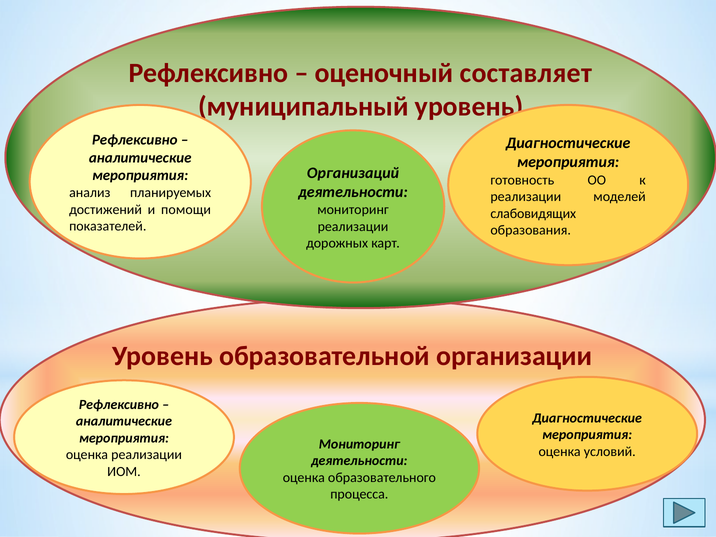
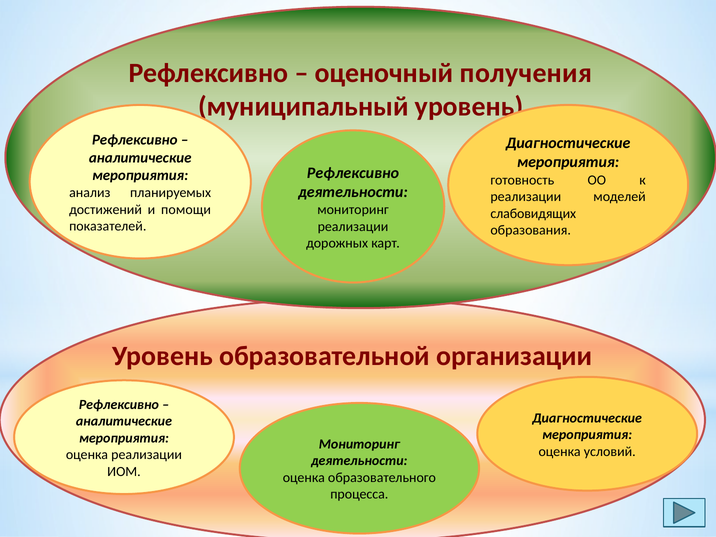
составляет: составляет -> получения (526, 73)
Организаций: Организаций -> Рефлексивно (353, 173)
